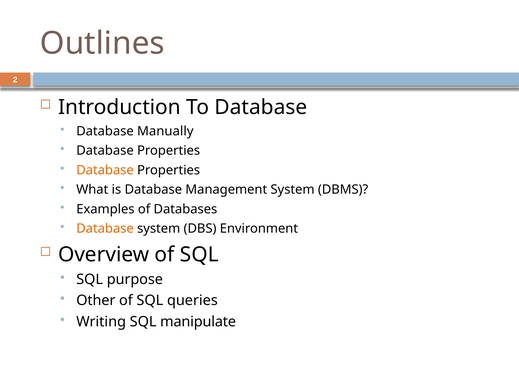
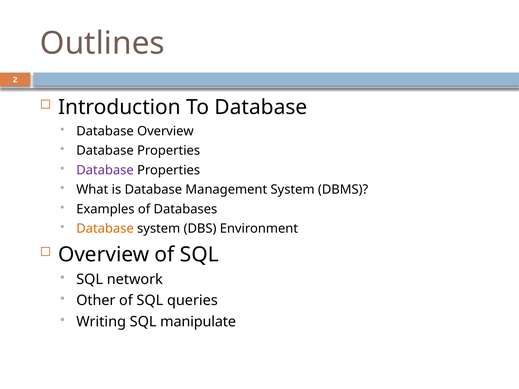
Database Manually: Manually -> Overview (165, 131)
Database colour: orange -> purple (105, 170)
purpose: purpose -> network (135, 279)
